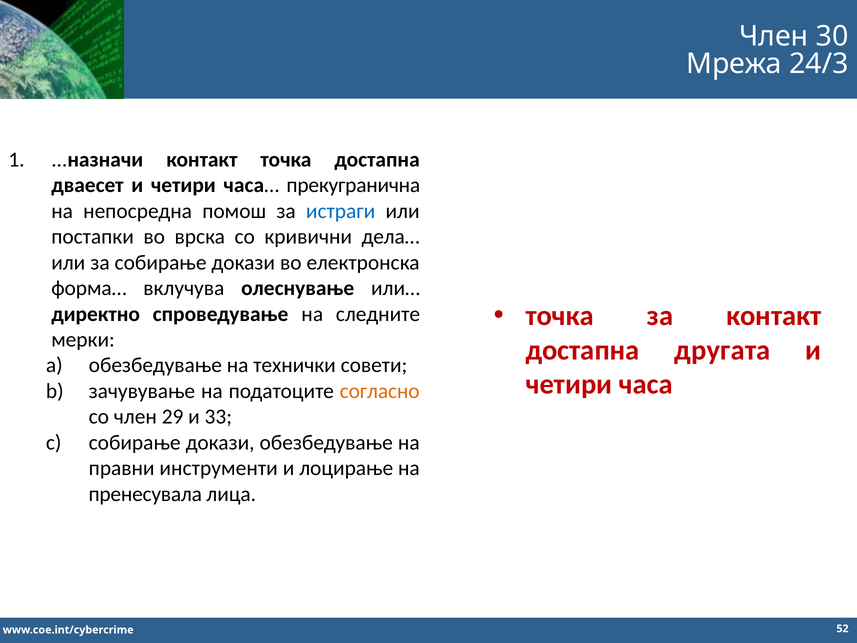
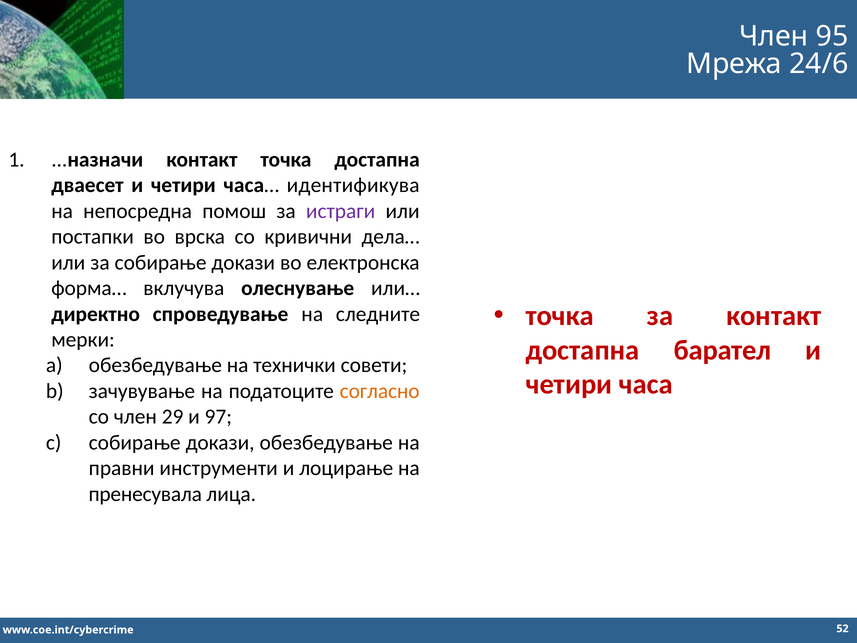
30: 30 -> 95 (832, 36)
24/3: 24/3 -> 24/6 (819, 64)
прекугранична: прекугранична -> идентификува (353, 185)
истраги colour: blue -> purple (341, 211)
другата: другата -> барател (723, 350)
33: 33 -> 97 (218, 417)
